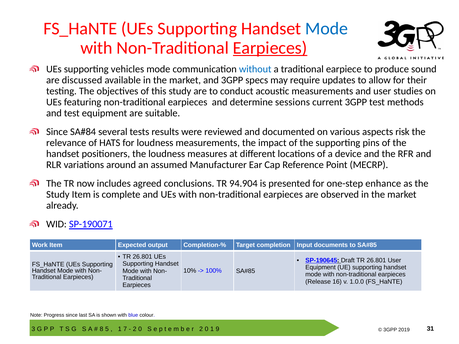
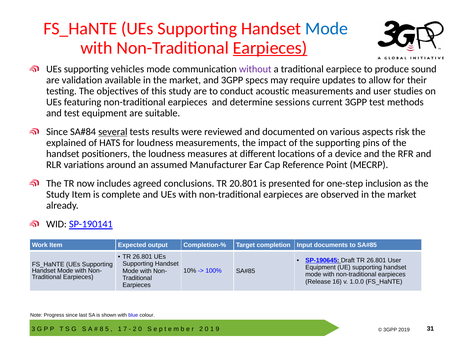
without colour: blue -> purple (255, 69)
discussed: discussed -> validation (82, 80)
several underline: none -> present (113, 132)
relevance: relevance -> explained (66, 143)
94.904: 94.904 -> 20.801 (243, 184)
enhance: enhance -> inclusion (383, 184)
SP-190071: SP-190071 -> SP-190141 (91, 224)
